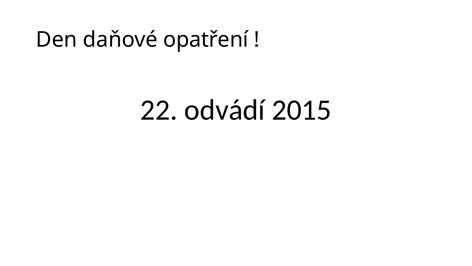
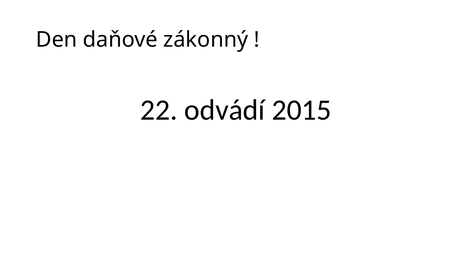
opatření: opatření -> zákonný (206, 40)
